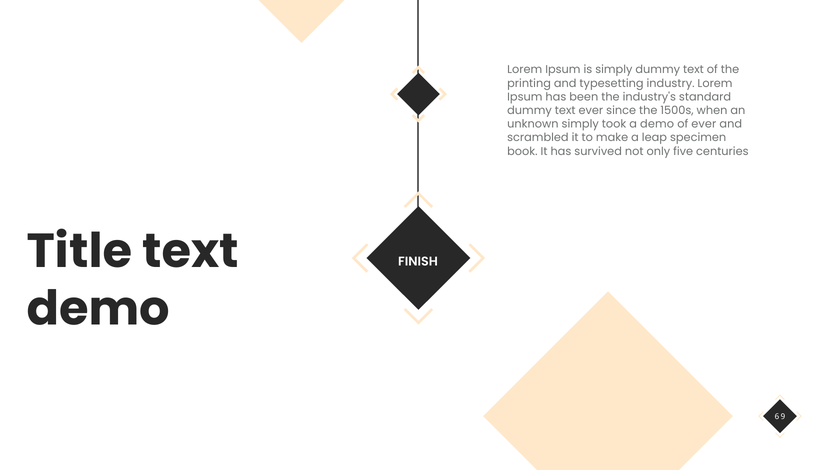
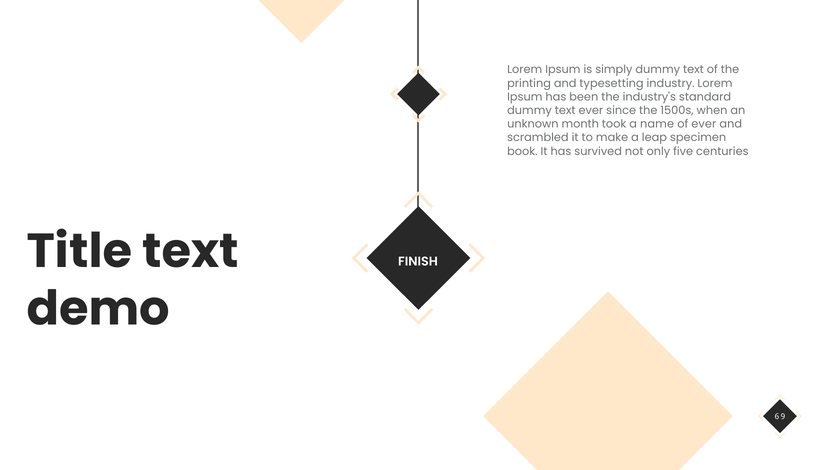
unknown simply: simply -> month (580, 124)
a demo: demo -> name (657, 124)
